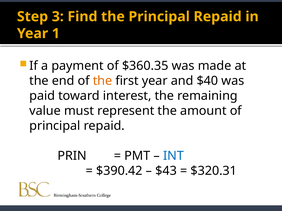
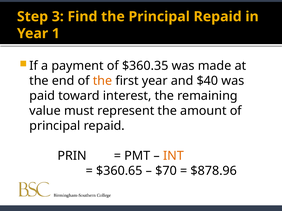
INT colour: blue -> orange (173, 156)
$390.42: $390.42 -> $360.65 (119, 171)
$43: $43 -> $70 (166, 171)
$320.31: $320.31 -> $878.96 (214, 171)
